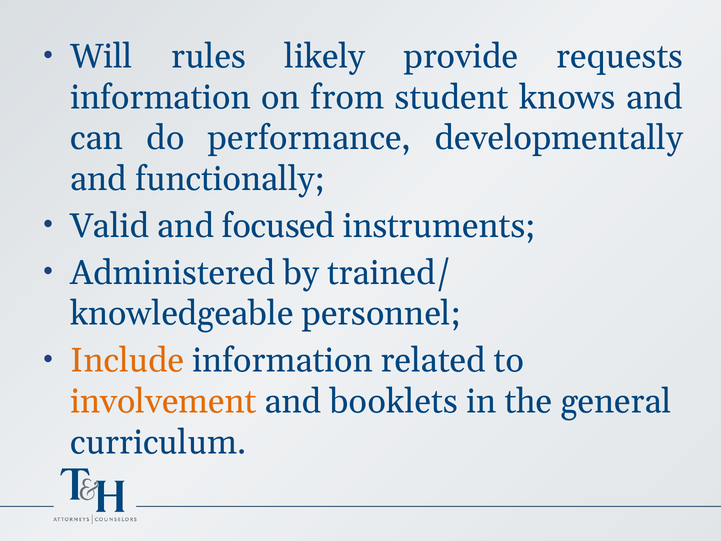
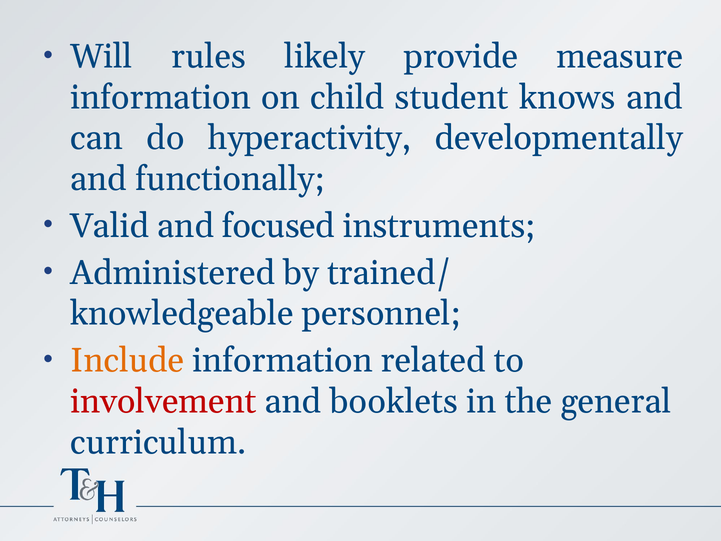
requests: requests -> measure (620, 56)
from: from -> child (347, 97)
performance: performance -> hyperactivity (310, 138)
involvement colour: orange -> red (163, 401)
